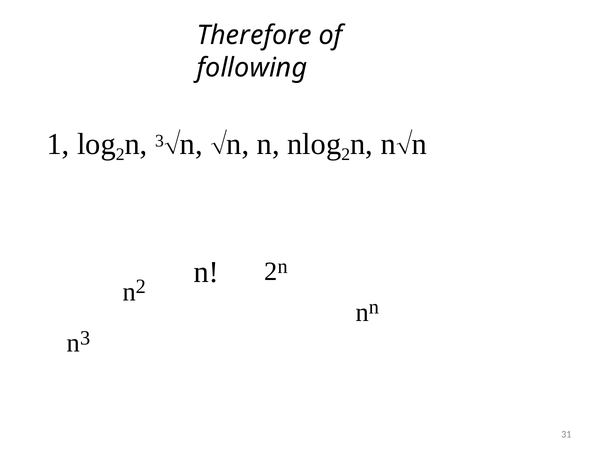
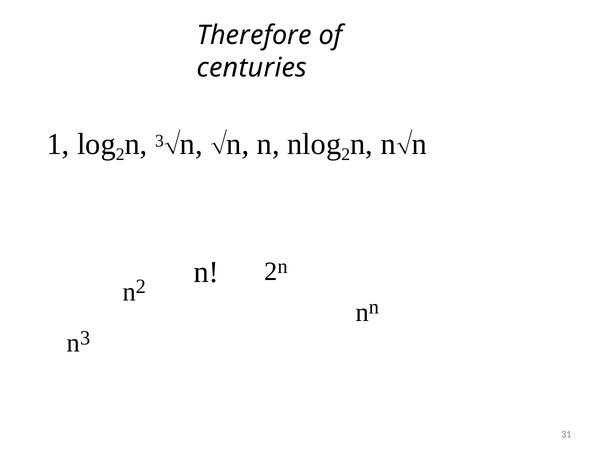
following: following -> centuries (252, 68)
